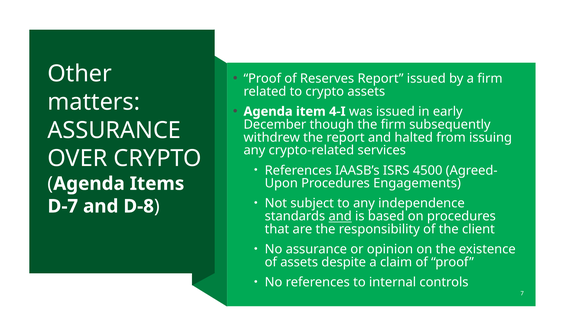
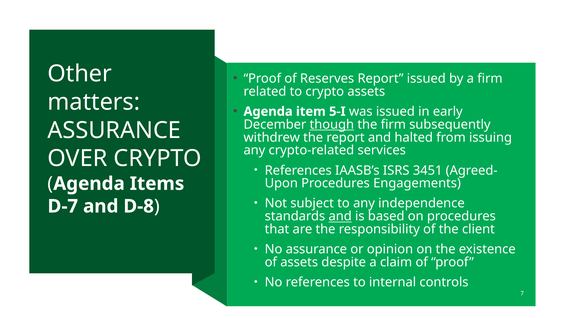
4-I: 4-I -> 5-I (337, 111)
though underline: none -> present (332, 124)
4500: 4500 -> 3451 (428, 170)
